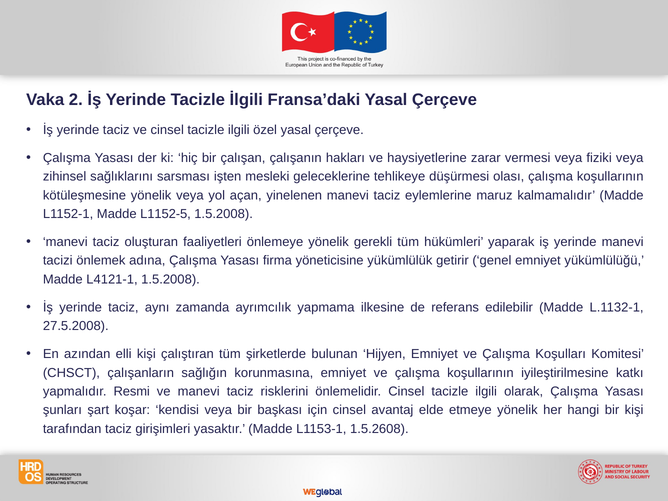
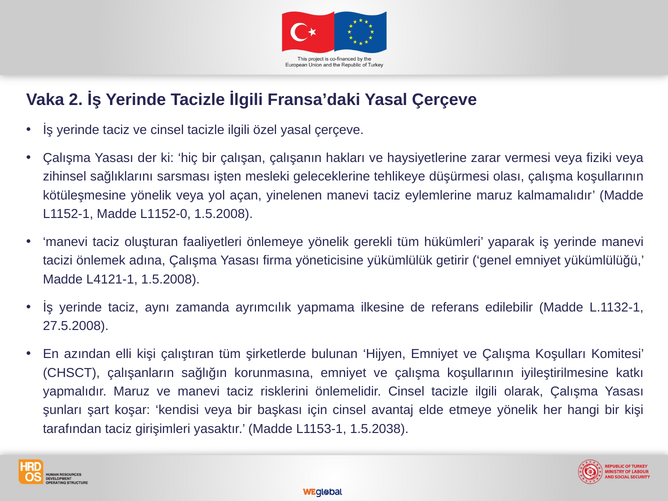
L1152-5: L1152-5 -> L1152-0 (165, 214)
yapmalıdır Resmi: Resmi -> Maruz (132, 391)
1.5.2608: 1.5.2608 -> 1.5.2038 (379, 429)
